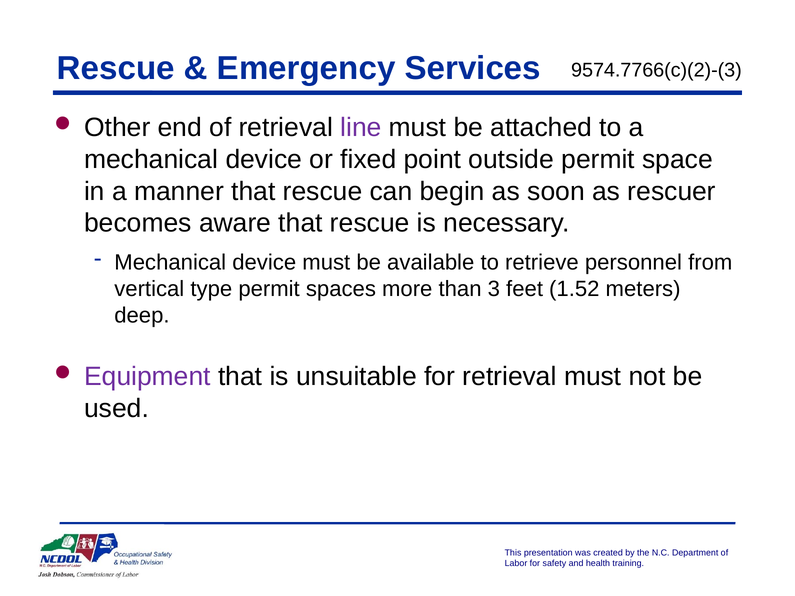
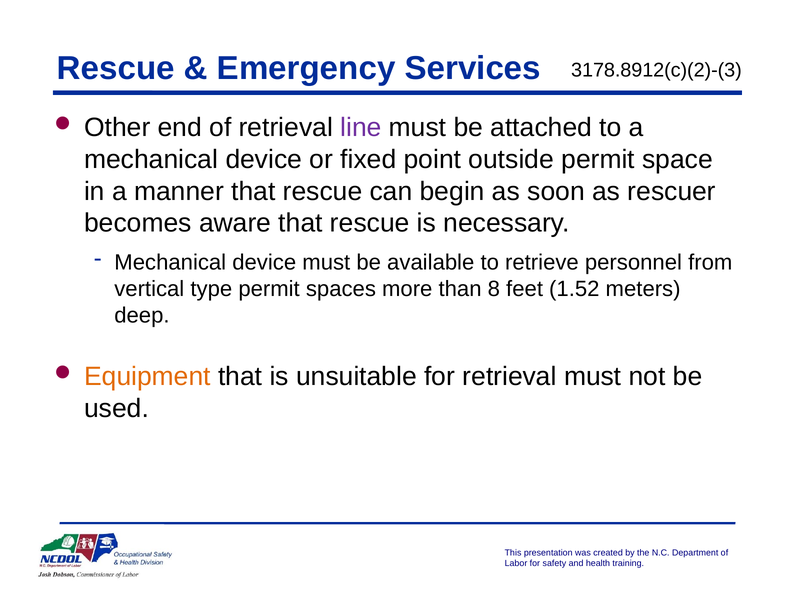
9574.7766(c)(2)-(3: 9574.7766(c)(2)-(3 -> 3178.8912(c)(2)-(3 (656, 70)
3: 3 -> 8 (494, 289)
Equipment colour: purple -> orange (147, 377)
